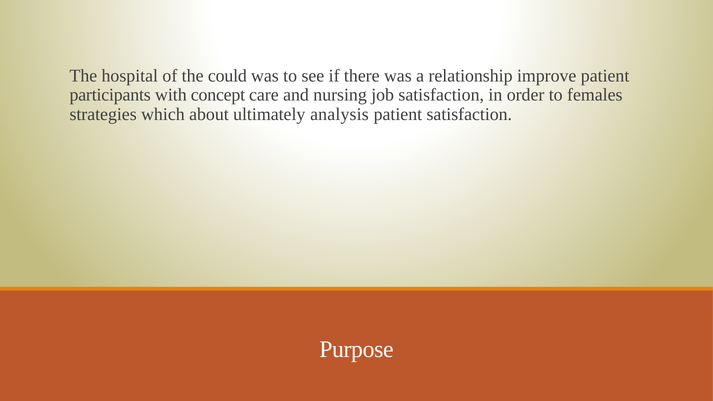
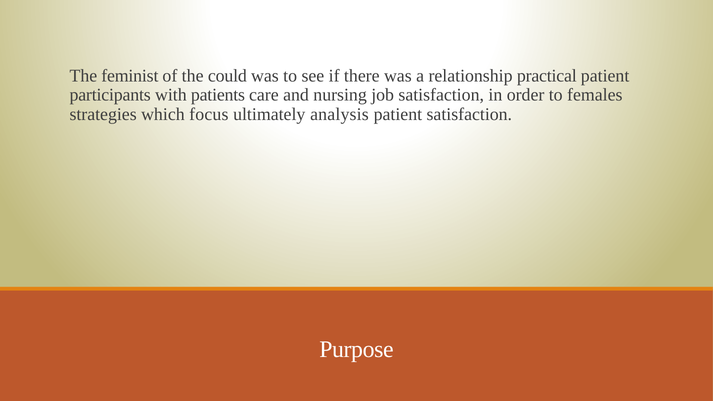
hospital: hospital -> feminist (130, 76)
improve: improve -> practical (547, 76)
concept: concept -> patients (218, 95)
about: about -> focus (209, 114)
